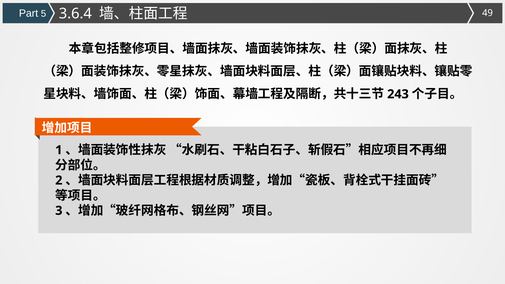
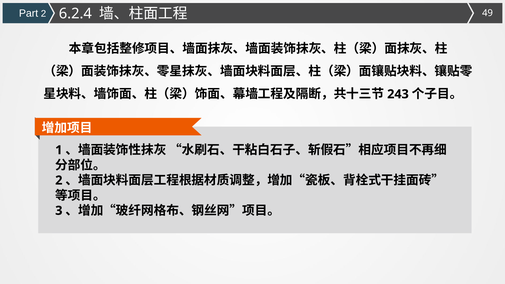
Part 5: 5 -> 2 (43, 14)
3.6.4: 3.6.4 -> 6.2.4 (75, 14)
